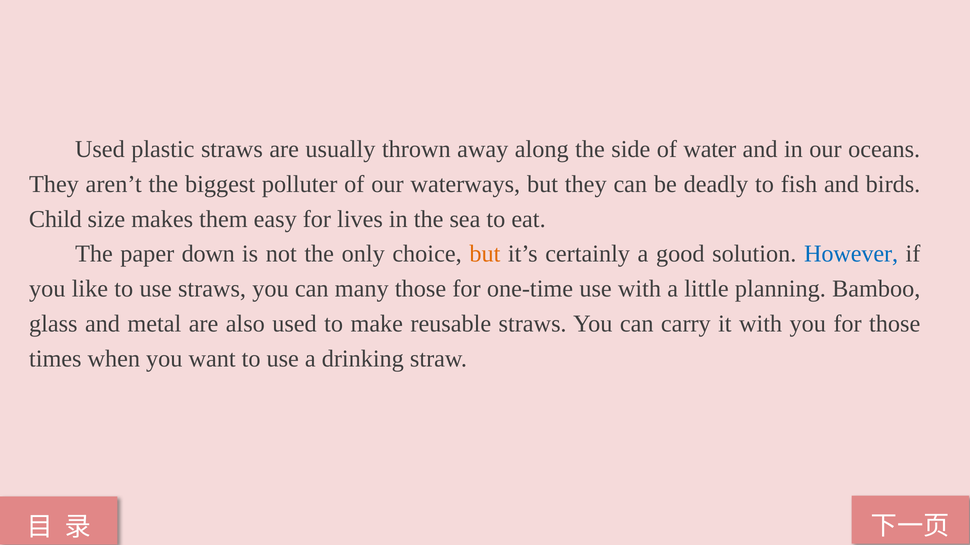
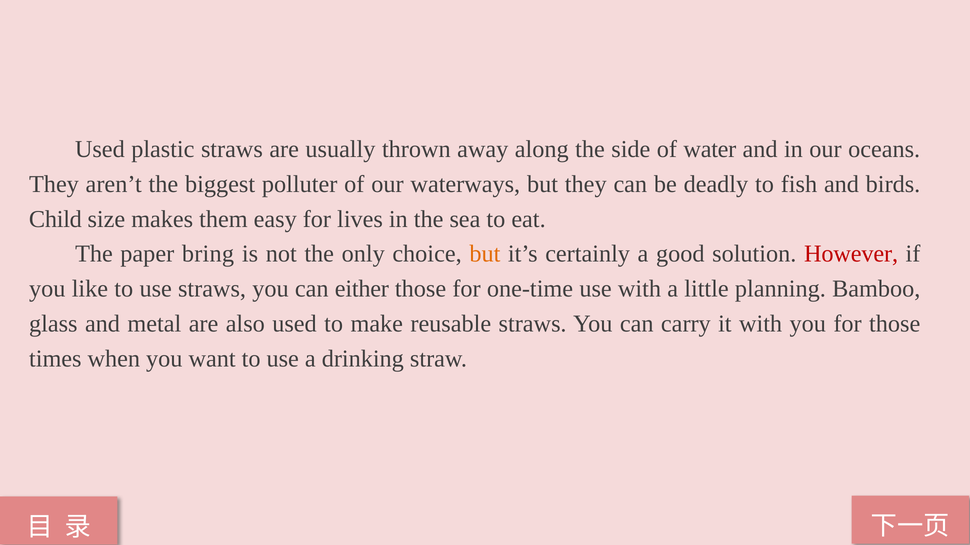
down: down -> bring (208, 254)
However colour: blue -> red (851, 254)
many: many -> either (362, 289)
